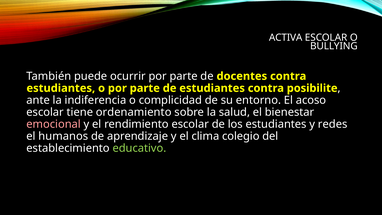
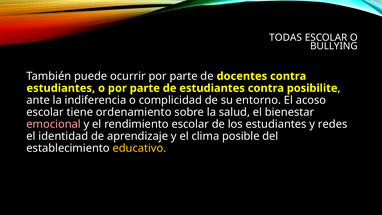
ACTIVA: ACTIVA -> TODAS (286, 38)
humanos: humanos -> identidad (63, 136)
colegio: colegio -> posible (241, 136)
educativo colour: light green -> yellow (139, 148)
